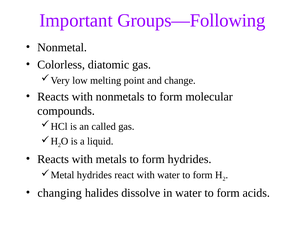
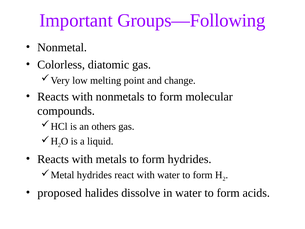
called: called -> others (104, 126)
changing: changing -> proposed (60, 193)
